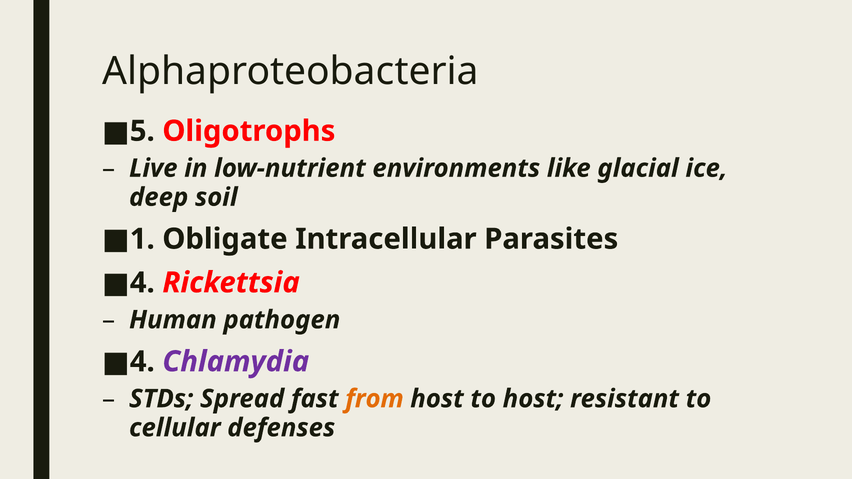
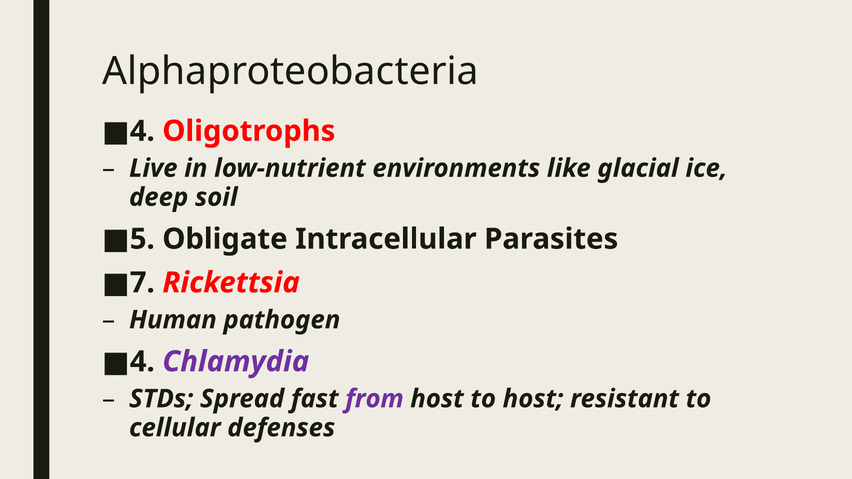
5: 5 -> 4 (142, 131)
1: 1 -> 5 (142, 239)
4: 4 -> 7 (142, 283)
from colour: orange -> purple (375, 399)
